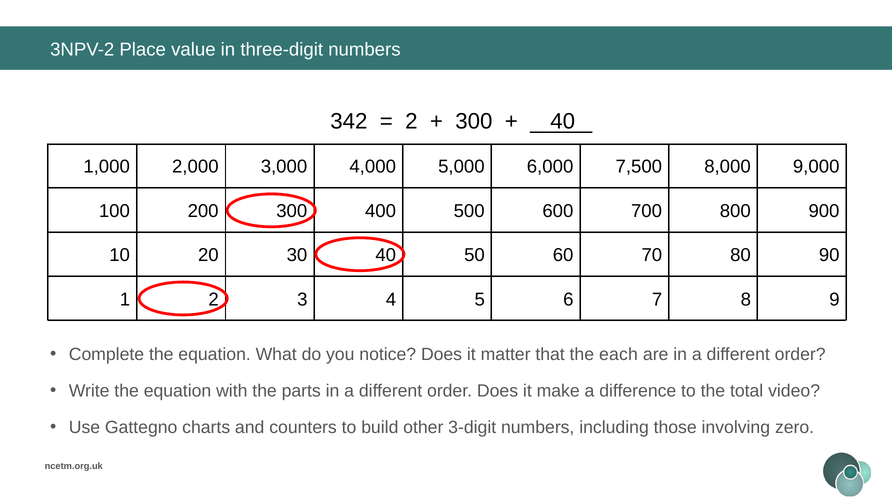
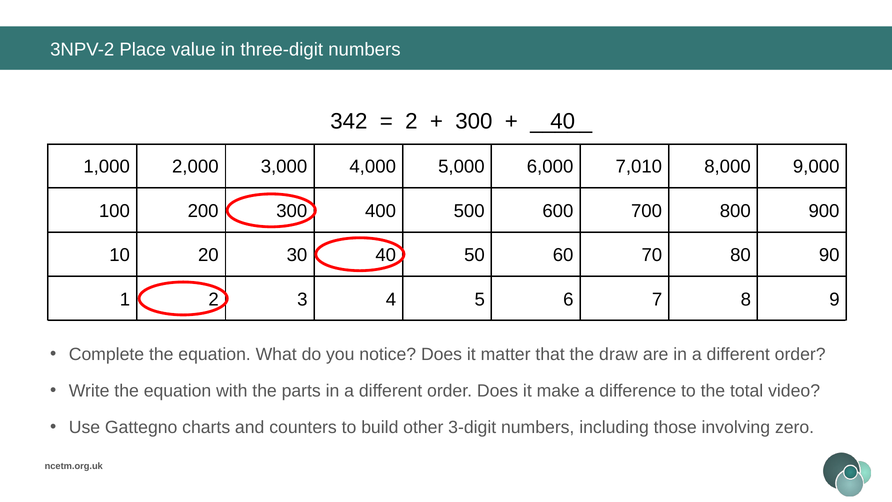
7,500: 7,500 -> 7,010 (639, 167)
each: each -> draw (618, 354)
